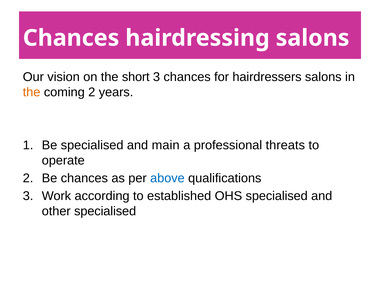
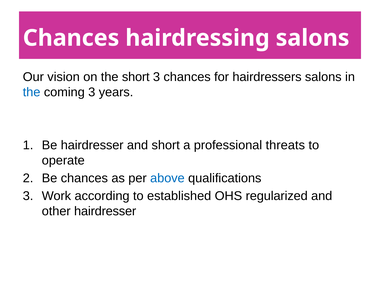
the colour: orange -> blue (32, 92)
coming 2: 2 -> 3 (92, 92)
Be specialised: specialised -> hairdresser (92, 145)
and main: main -> short (166, 145)
OHS specialised: specialised -> regularized (277, 196)
other specialised: specialised -> hairdresser (105, 211)
